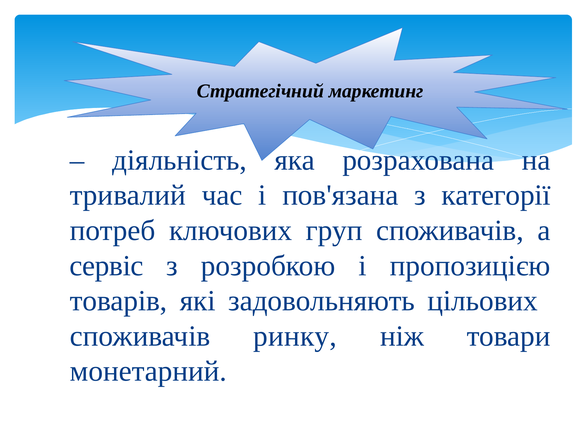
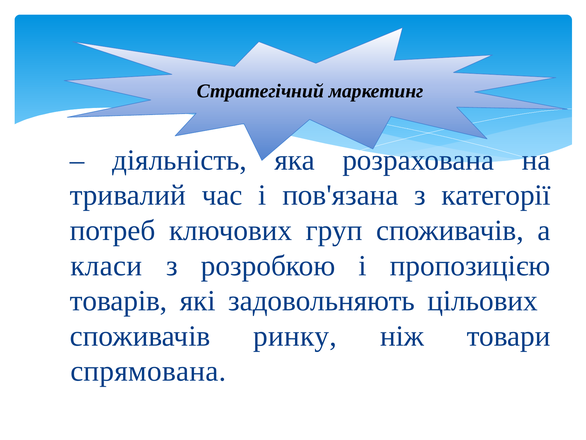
сервіс: сервіс -> класи (106, 265)
монетарний: монетарний -> спрямована (148, 371)
